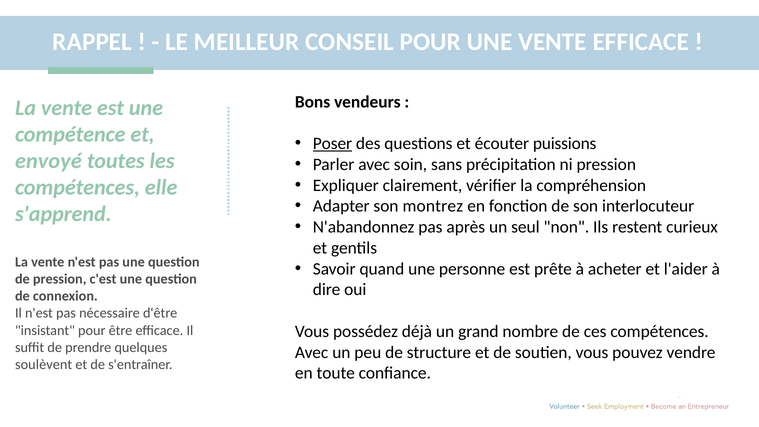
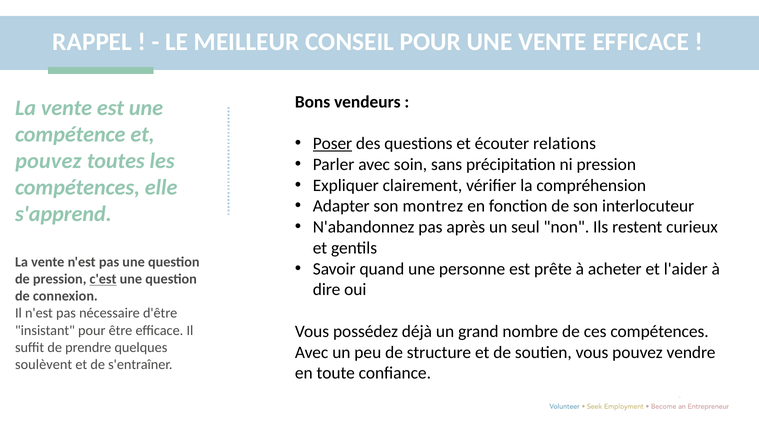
puissions: puissions -> relations (564, 144)
envoyé: envoyé -> pouvez (48, 161)
c'est underline: none -> present (103, 279)
